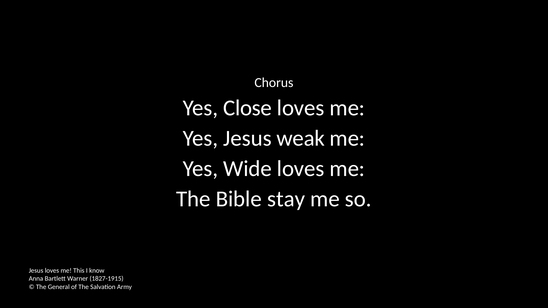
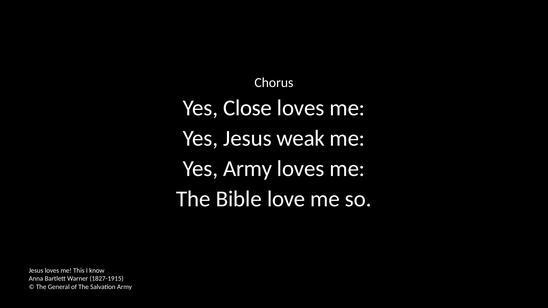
Yes Wide: Wide -> Army (248, 169)
stay: stay -> love (286, 199)
